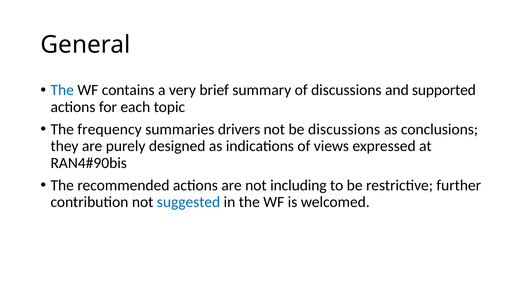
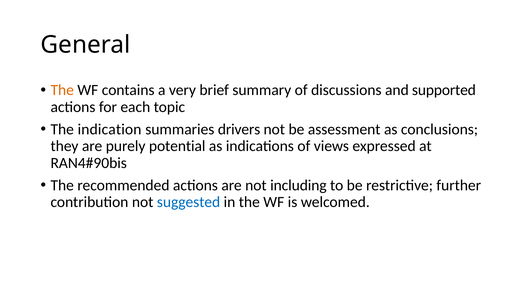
The colour: blue -> orange (62, 90)
frequency: frequency -> indication (110, 129)
be discussions: discussions -> assessment (344, 129)
designed: designed -> potential (177, 146)
